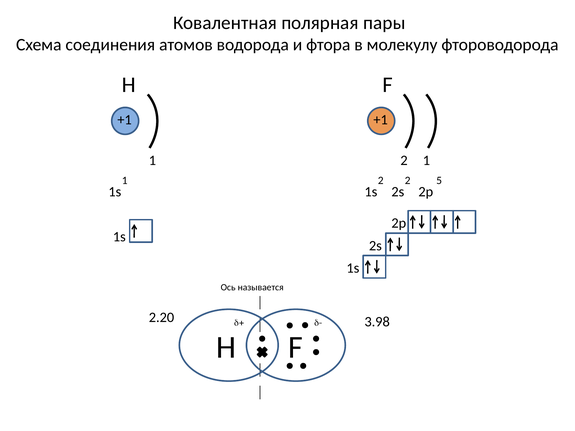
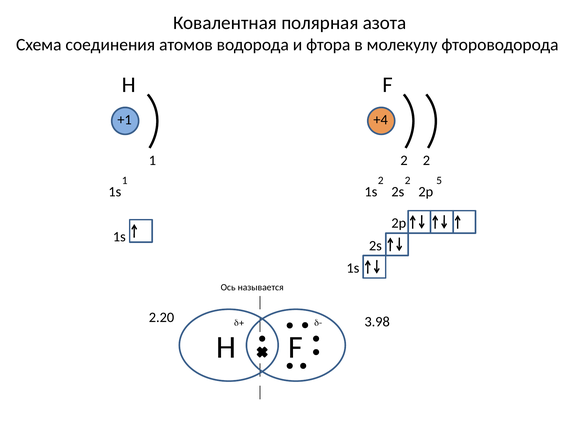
пары: пары -> азота (385, 23)
+1 +1: +1 -> +4 (381, 120)
1: 1 -> 2 (426, 160)
